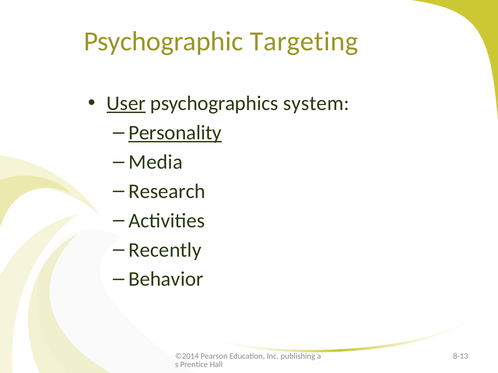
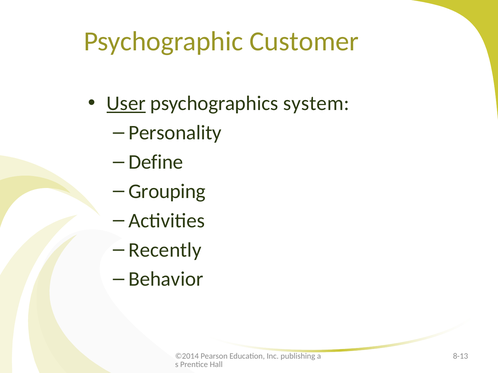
Targeting: Targeting -> Customer (304, 41)
Personality underline: present -> none (175, 133)
Media: Media -> Define (156, 162)
Research: Research -> Grouping (167, 192)
